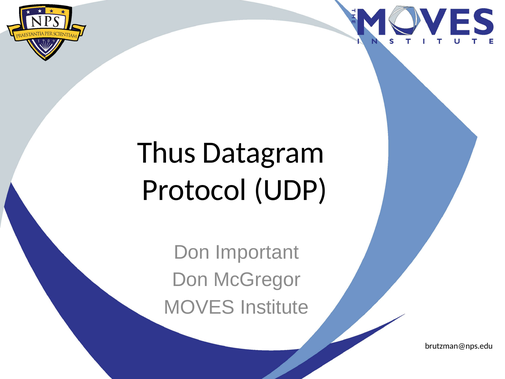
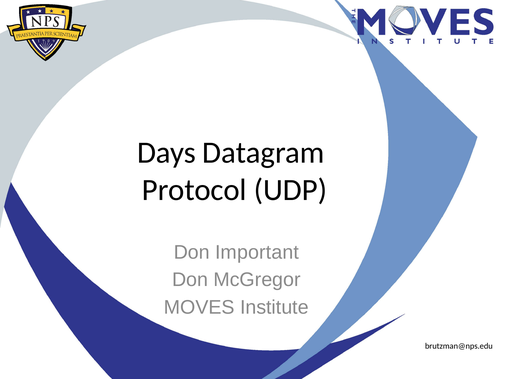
Thus: Thus -> Days (167, 153)
